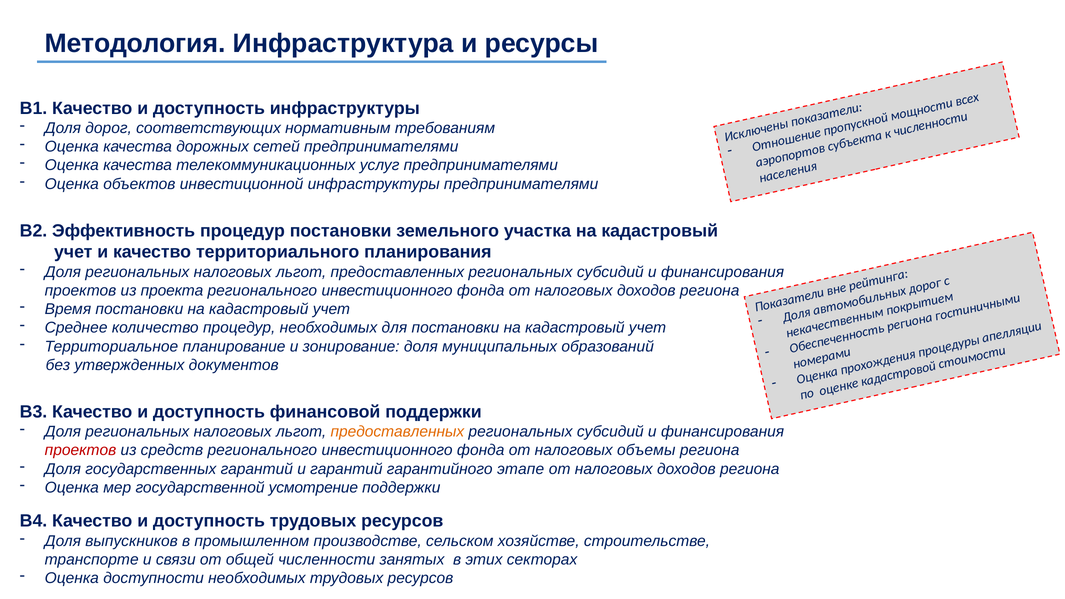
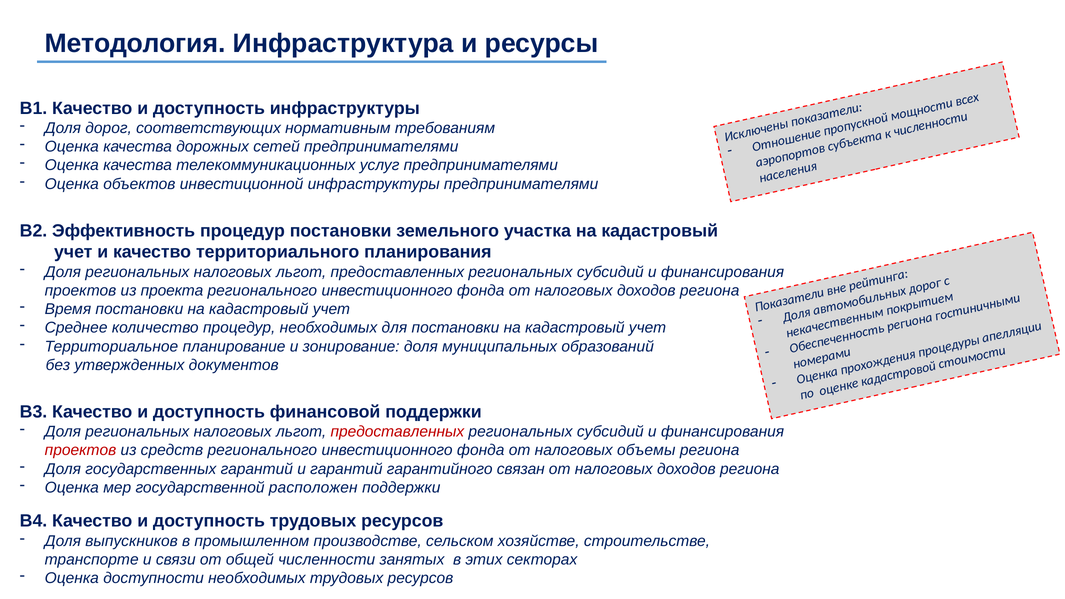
предоставленных colour: orange -> red (397, 432)
этапе: этапе -> связан (521, 469)
усмотрение: усмотрение -> расположен (313, 488)
